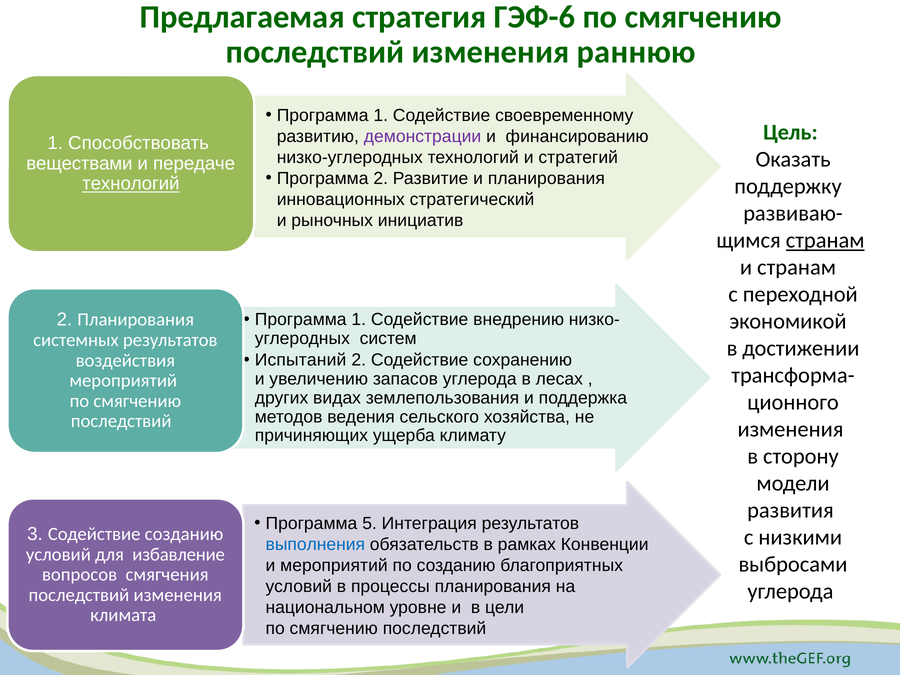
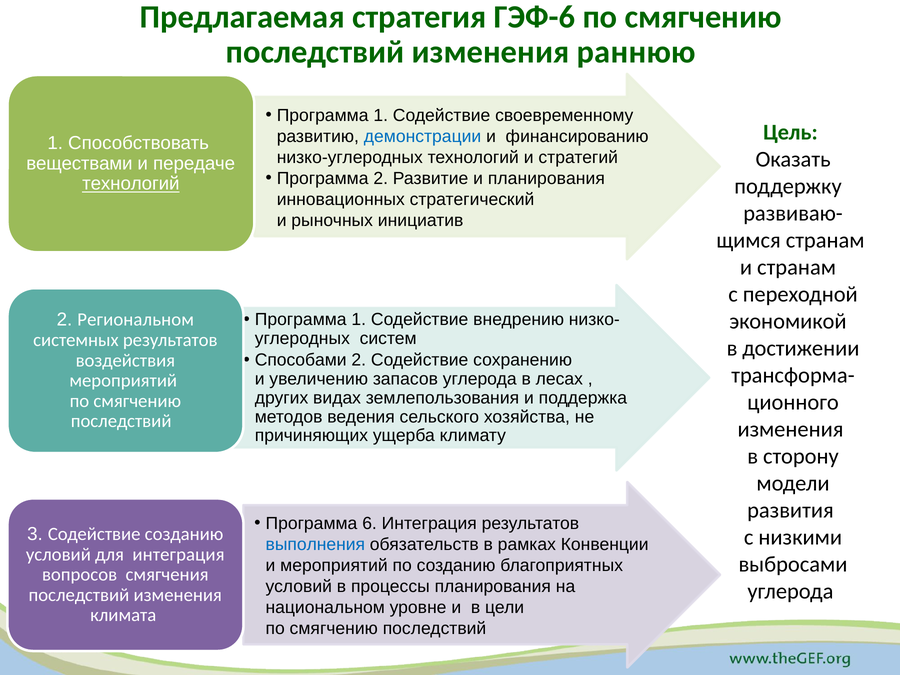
демонстрации colour: purple -> blue (423, 136)
странам underline: present -> none (825, 240)
2 Планирования: Планирования -> Региональном (136, 320)
Испытаний: Испытаний -> Способами (301, 360)
5: 5 -> 6 (370, 523)
для избавление: избавление -> интеграция (178, 554)
